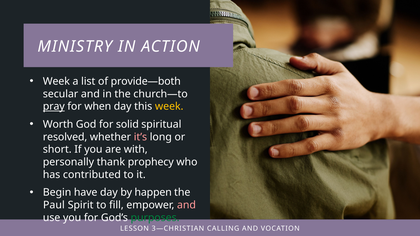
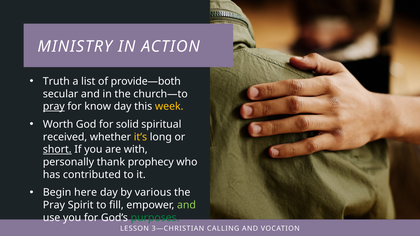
Week: Week -> Truth (56, 81)
when: when -> know (98, 107)
resolved: resolved -> received (65, 137)
it’s colour: pink -> yellow (140, 137)
short underline: none -> present (57, 150)
have: have -> here (86, 193)
happen: happen -> various (153, 193)
Paul: Paul -> Pray (54, 205)
and colour: pink -> light green (186, 205)
